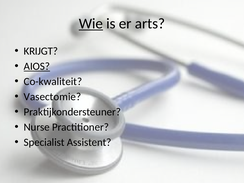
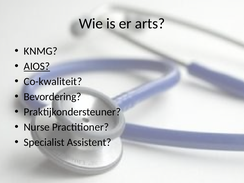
Wie underline: present -> none (91, 24)
KRIJGT: KRIJGT -> KNMG (41, 51)
Vasectomie: Vasectomie -> Bevordering (53, 97)
